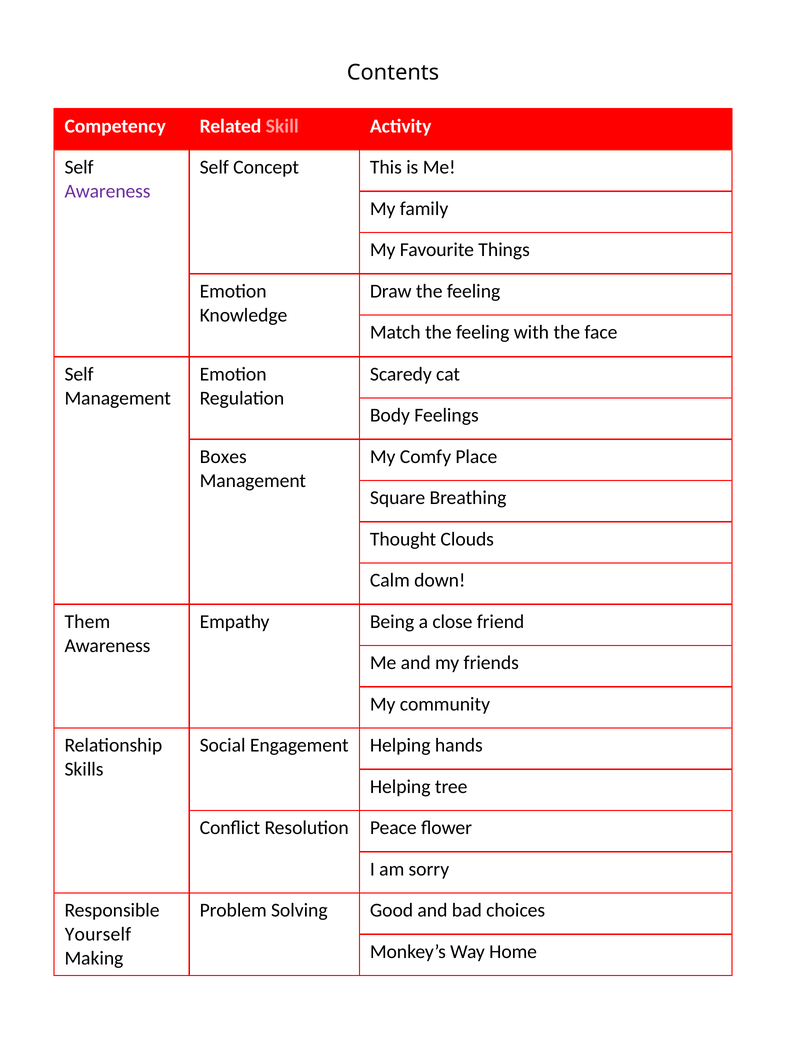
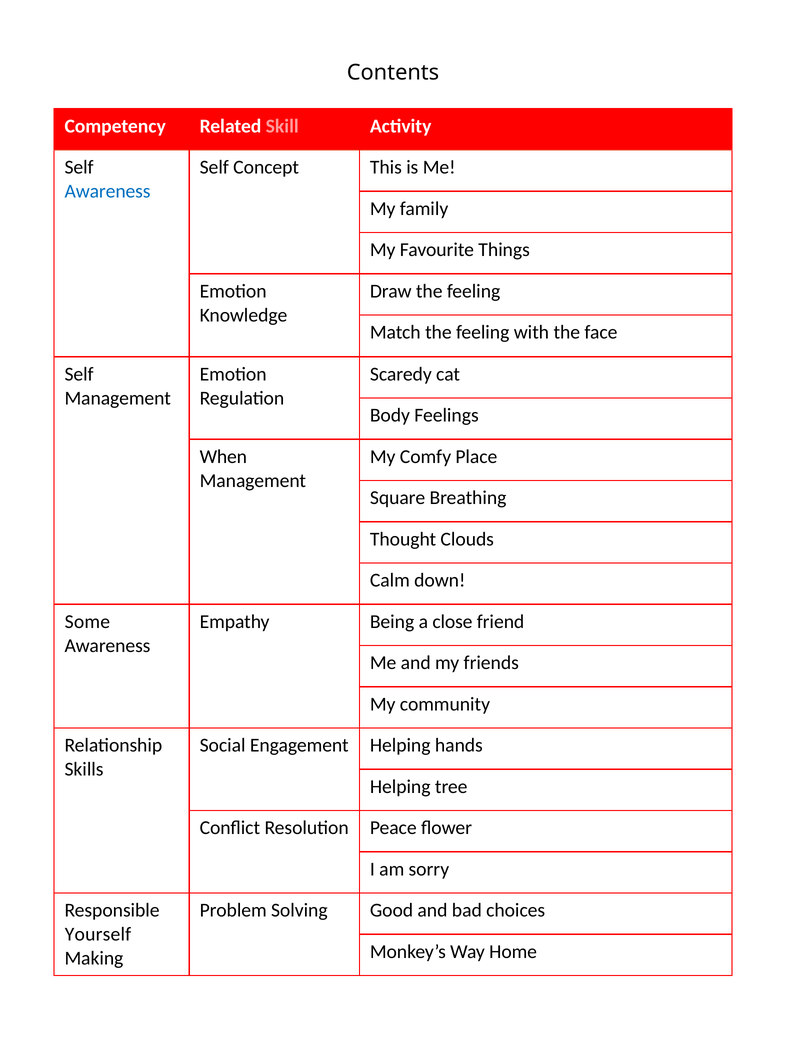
Awareness colour: purple -> blue (108, 191)
Boxes: Boxes -> When (223, 457)
Them: Them -> Some (87, 622)
